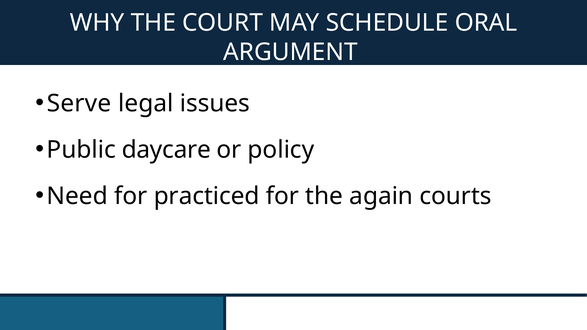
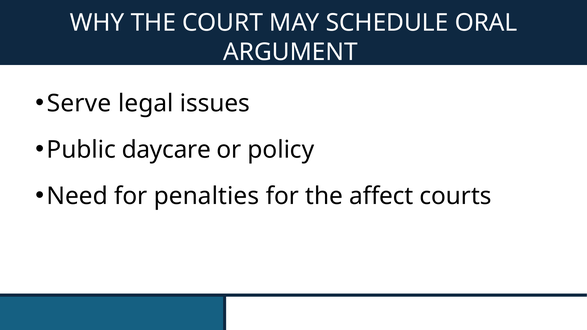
practiced: practiced -> penalties (206, 196)
again: again -> affect (381, 196)
